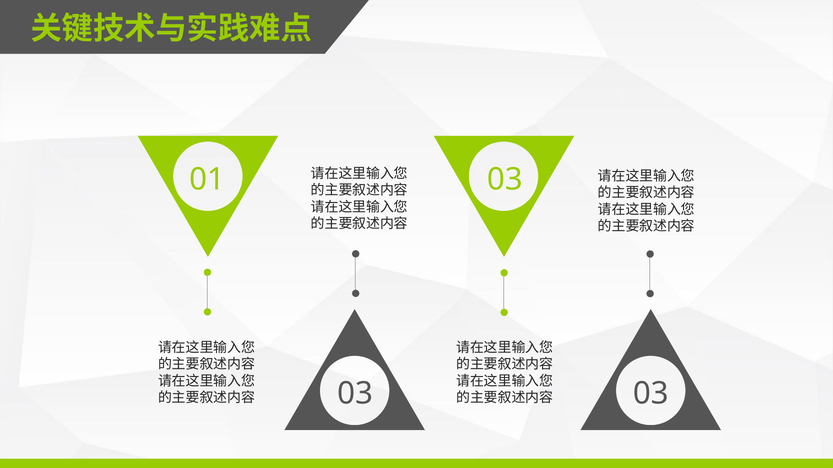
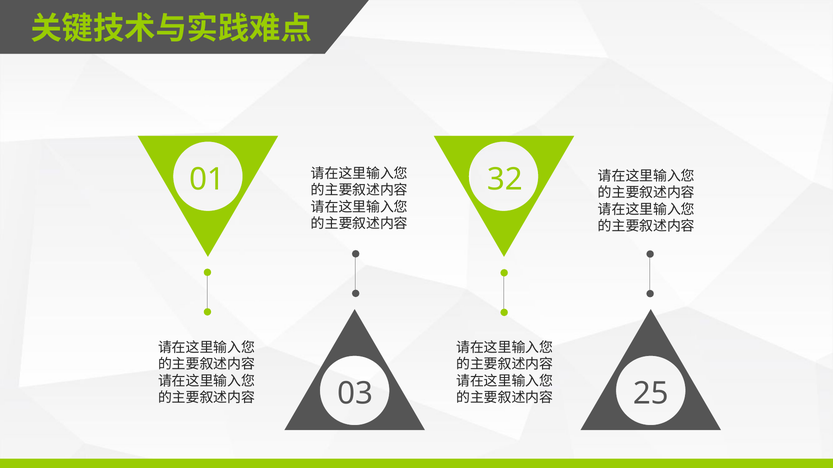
01 03: 03 -> 32 (505, 179)
03: 03 -> 25 (651, 394)
